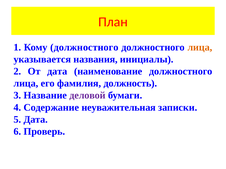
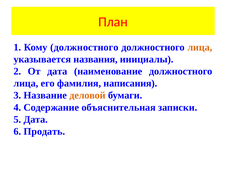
должность: должность -> написания (130, 84)
деловой colour: purple -> orange (88, 96)
неуважительная: неуважительная -> объяснительная (119, 108)
Проверь: Проверь -> Продать (44, 132)
